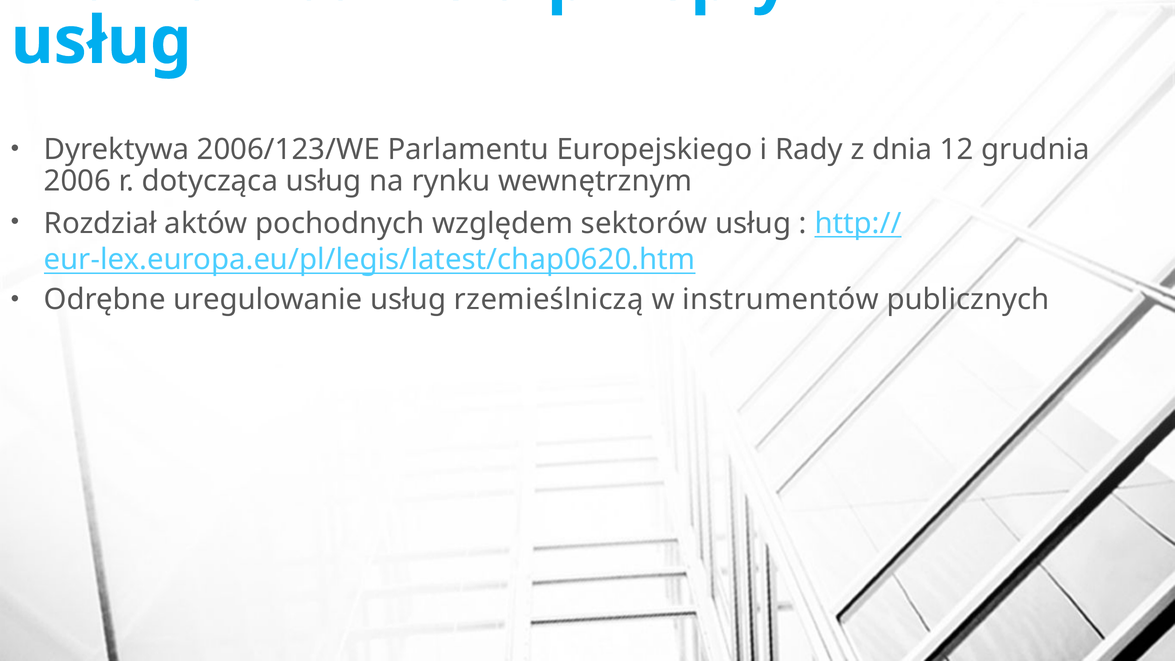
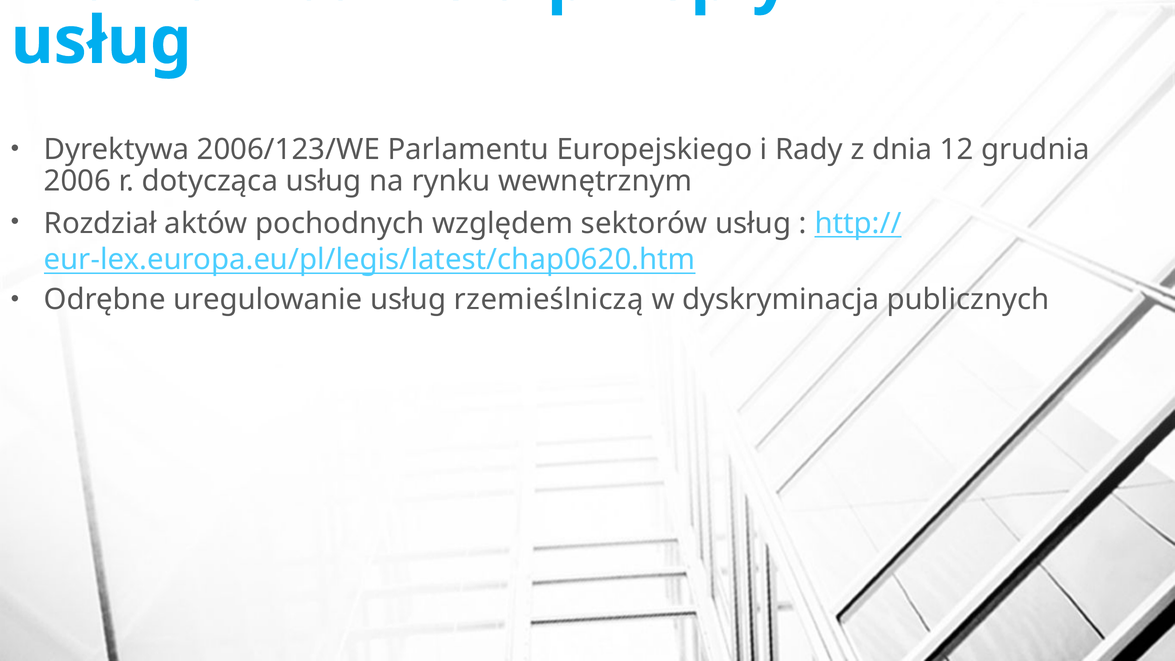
instrumentów: instrumentów -> dyskryminacja (781, 300)
